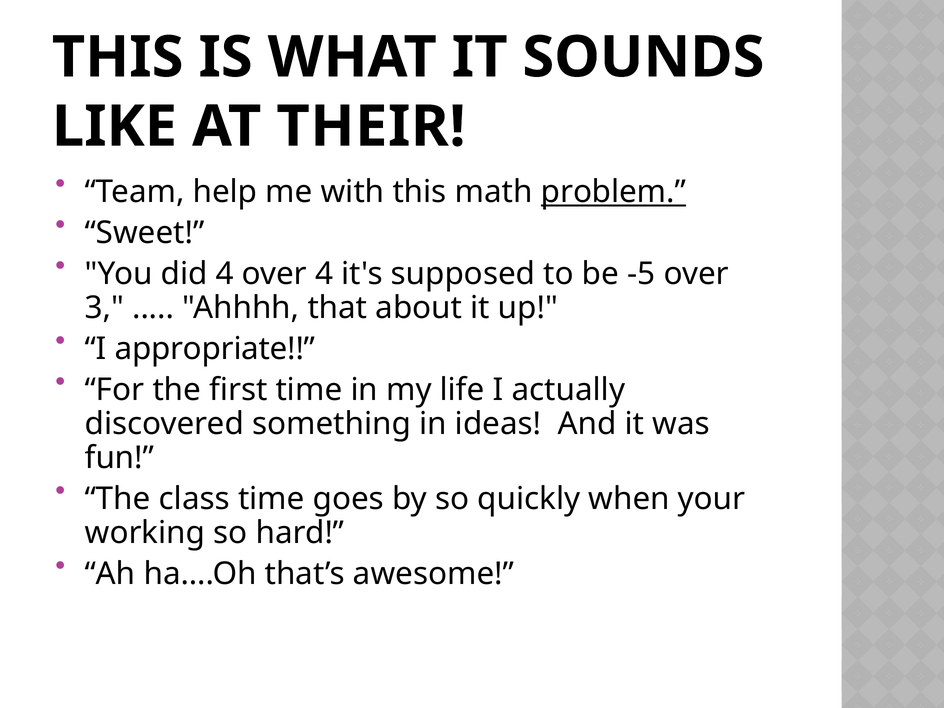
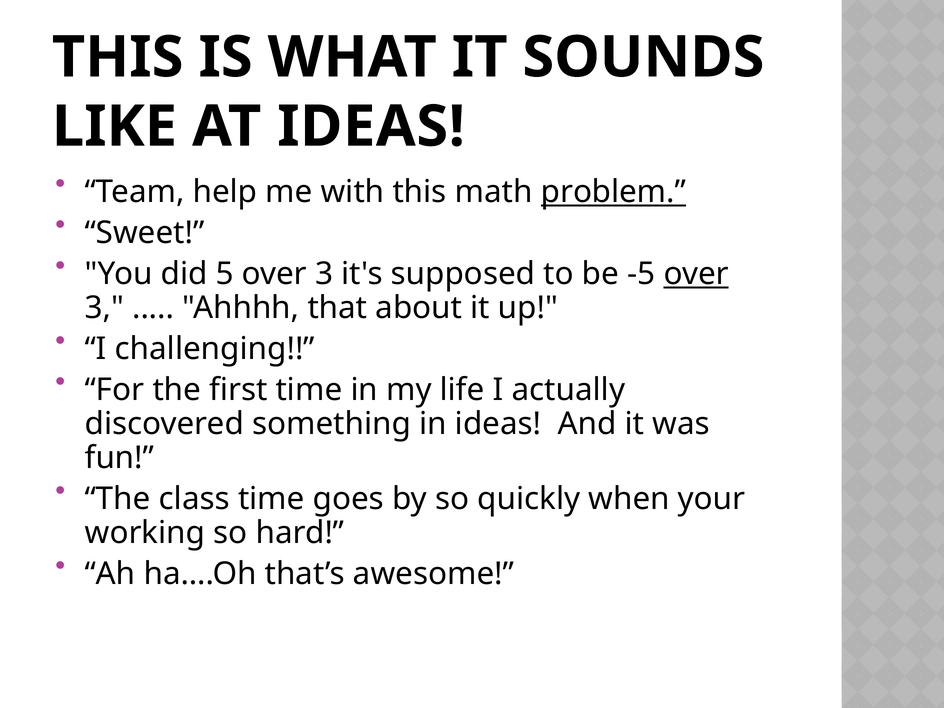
AT THEIR: THEIR -> IDEAS (371, 127)
did 4: 4 -> 5 (225, 274)
4: 4 -> 3 (324, 274)
over underline: none -> present (696, 274)
appropriate: appropriate -> challenging (215, 349)
